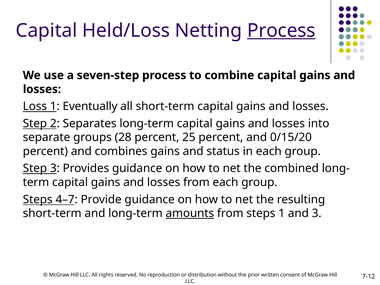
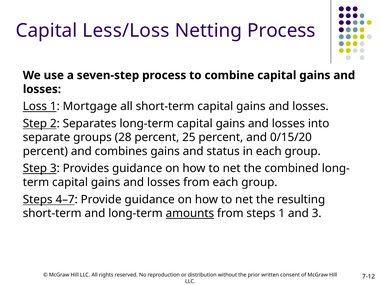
Held/Loss: Held/Loss -> Less/Loss (126, 31)
Process underline: present -> none (281, 31)
Eventually: Eventually -> Mortgage (90, 106)
